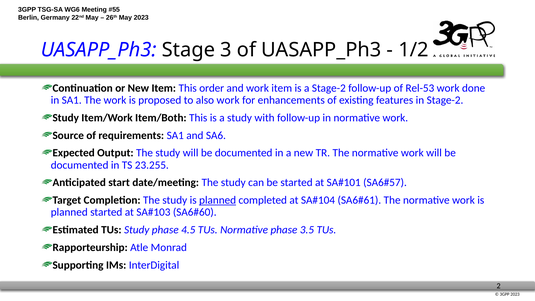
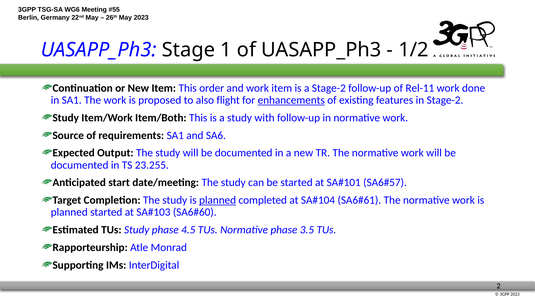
3: 3 -> 1 (226, 50)
Rel-53: Rel-53 -> Rel-11 (420, 88)
also work: work -> flight (228, 100)
enhancements underline: none -> present (291, 100)
